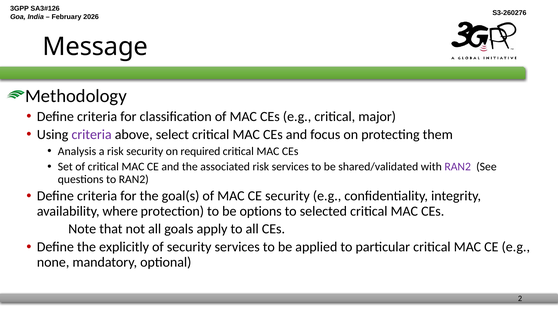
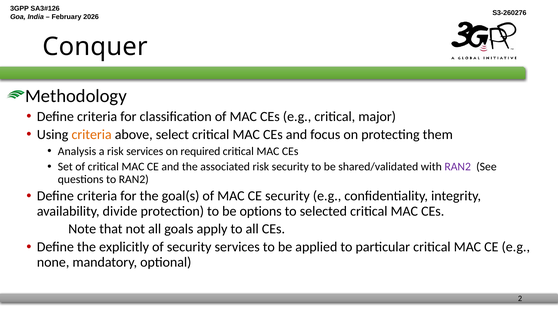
Message: Message -> Conquer (95, 47)
criteria colour: purple -> orange (92, 135)
risk security: security -> services (145, 151)
risk services: services -> security (290, 167)
where: where -> divide (120, 211)
